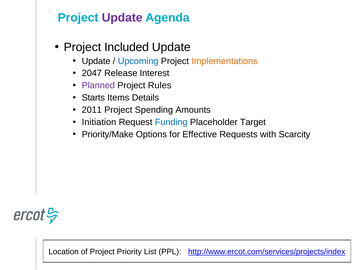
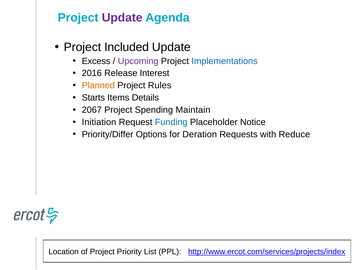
Update: Update -> Excess (96, 61)
Upcoming colour: blue -> purple (138, 61)
Implementations colour: orange -> blue (225, 61)
2047: 2047 -> 2016 (92, 73)
Planned colour: purple -> orange (98, 86)
2011: 2011 -> 2067 (92, 110)
Amounts: Amounts -> Maintain (193, 110)
Target: Target -> Notice (253, 122)
Priority/Make: Priority/Make -> Priority/Differ (108, 135)
Effective: Effective -> Deration (200, 135)
Scarcity: Scarcity -> Reduce (294, 135)
